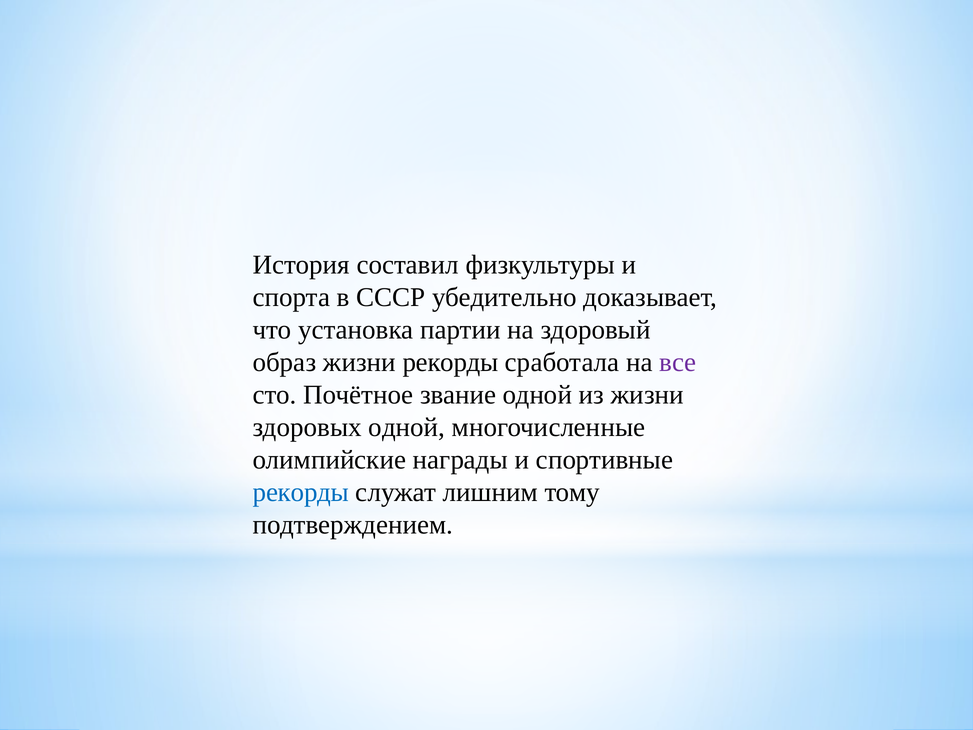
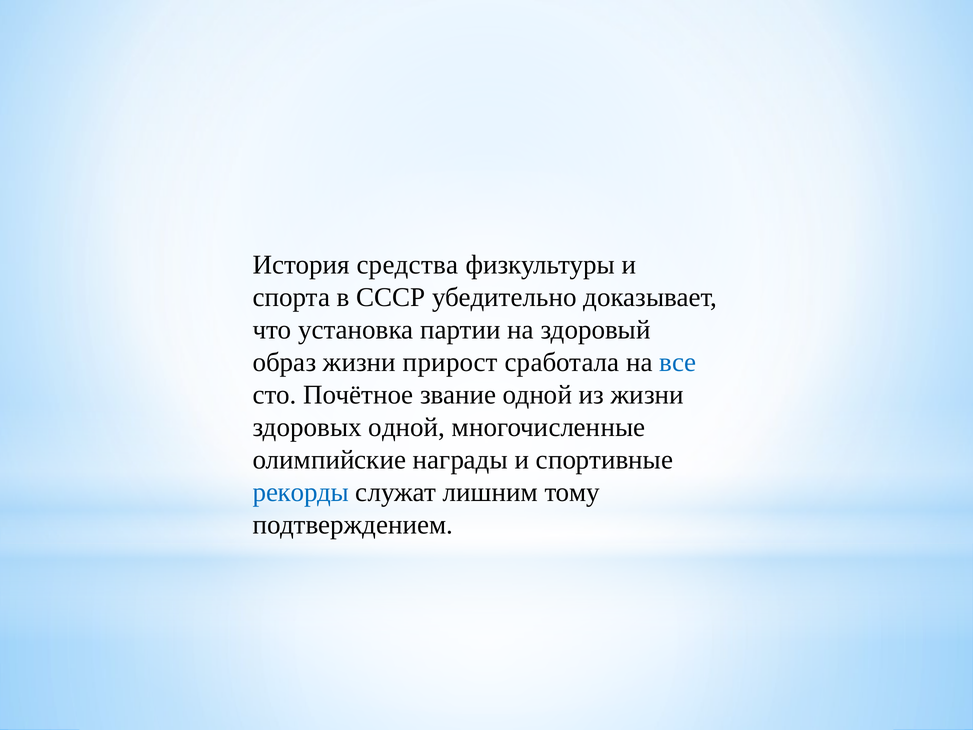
составил: составил -> средства (408, 265)
жизни рекорды: рекорды -> прирост (450, 362)
все colour: purple -> blue (678, 362)
